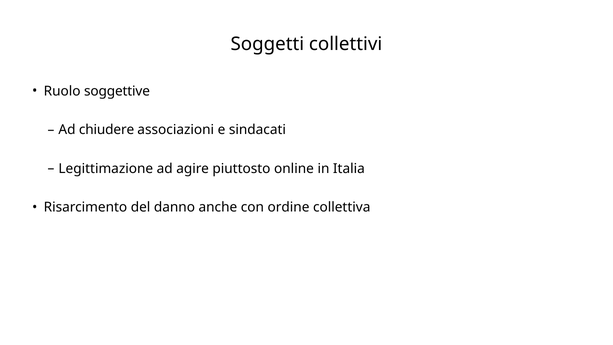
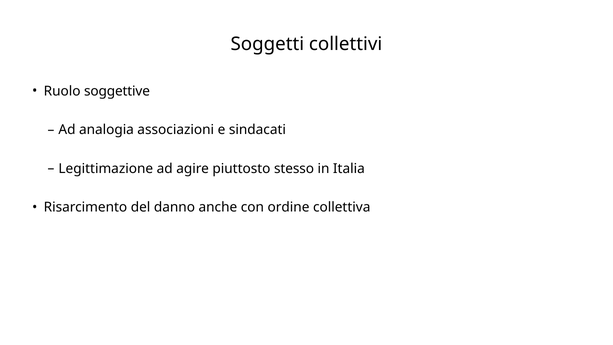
chiudere: chiudere -> analogia (106, 130)
online: online -> stesso (294, 168)
